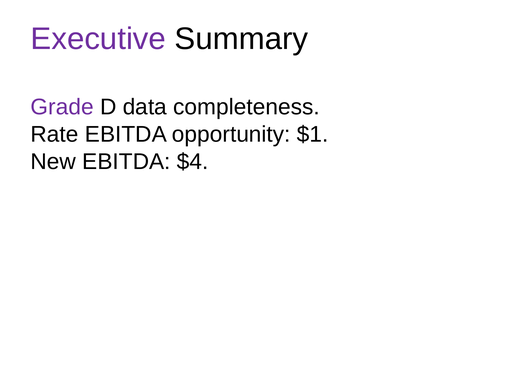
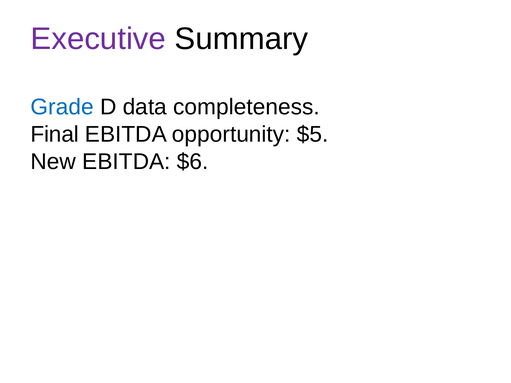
Grade colour: purple -> blue (62, 107)
Rate: Rate -> Final (55, 134)
$1: $1 -> $5 (313, 134)
$4: $4 -> $6 (193, 162)
